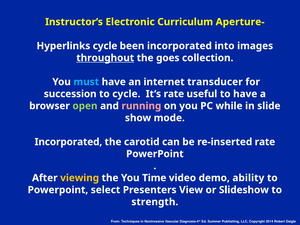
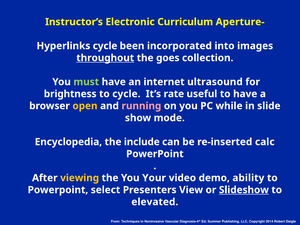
must colour: light blue -> light green (86, 82)
transducer: transducer -> ultrasound (215, 82)
succession: succession -> brightness (70, 94)
open colour: light green -> yellow (85, 106)
Incorporated: Incorporated -> Encyclopedia (68, 142)
carotid: carotid -> include (142, 142)
re-inserted rate: rate -> calc (265, 142)
Time: Time -> Your (154, 178)
Slideshow underline: none -> present (244, 190)
strength: strength -> elevated (155, 202)
